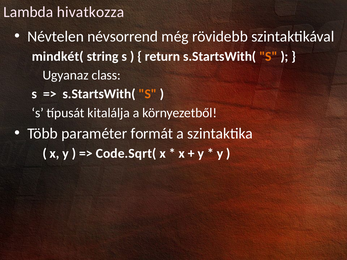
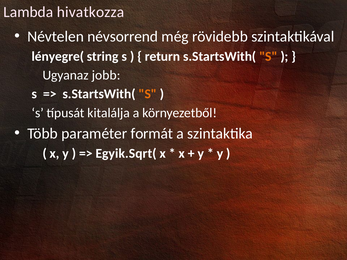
mindkét(: mindkét( -> lényegre( (58, 56)
class: class -> jobb (106, 75)
Code.Sqrt(: Code.Sqrt( -> Egyik.Sqrt( (126, 153)
